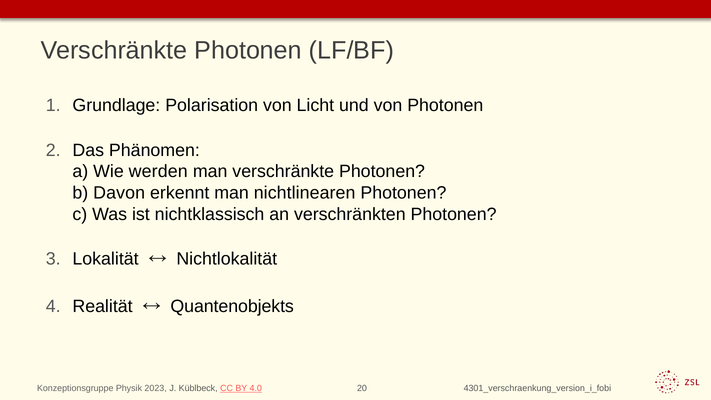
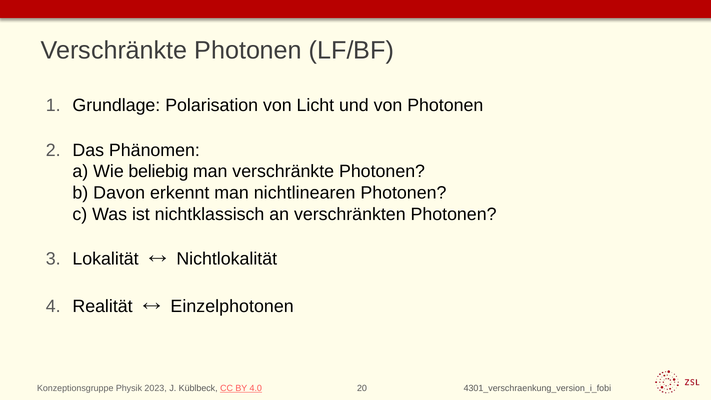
werden: werden -> beliebig (158, 172)
Quantenobjekts: Quantenobjekts -> Einzelphotonen (232, 306)
